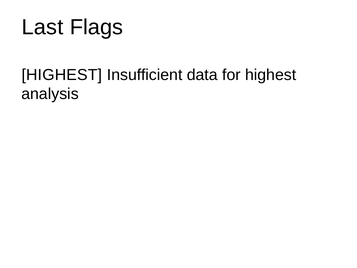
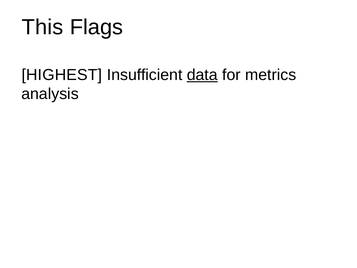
Last: Last -> This (42, 27)
data underline: none -> present (202, 75)
for highest: highest -> metrics (271, 75)
